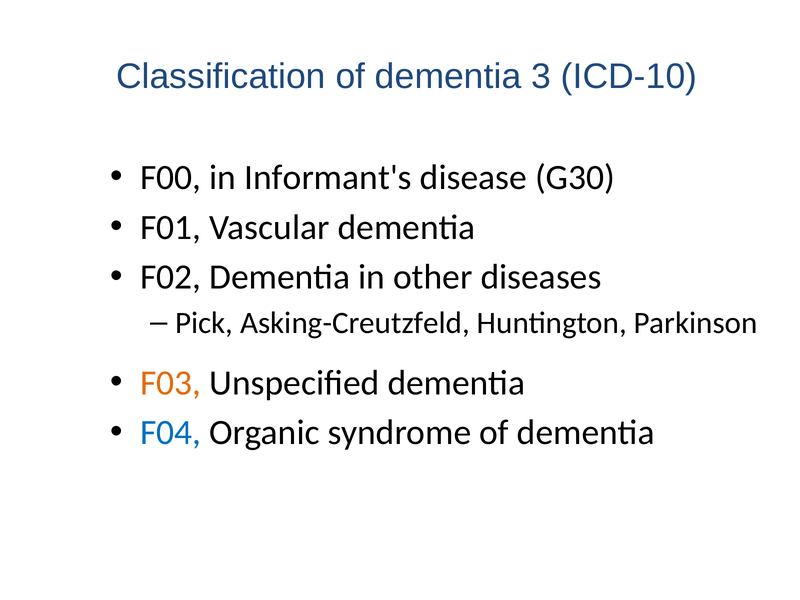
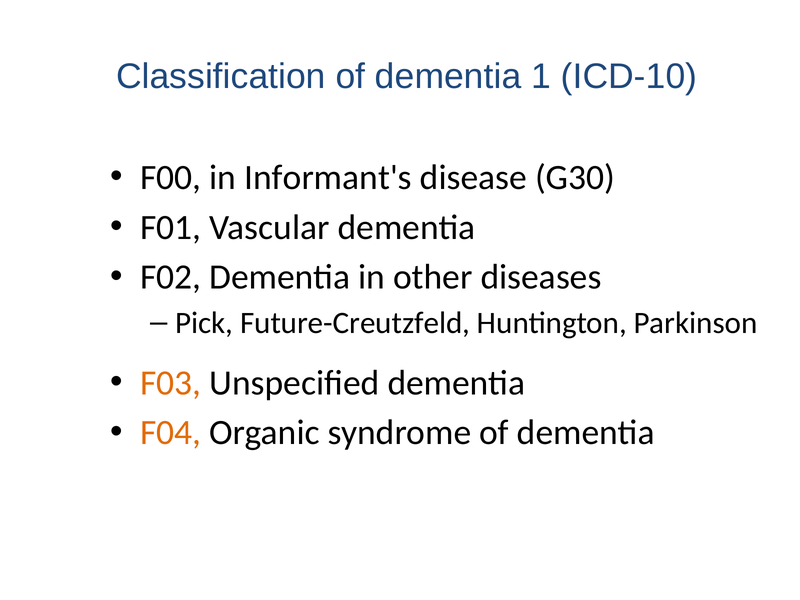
3: 3 -> 1 (541, 77)
Asking-Creutzfeld: Asking-Creutzfeld -> Future-Creutzfeld (355, 323)
F04 colour: blue -> orange (171, 433)
